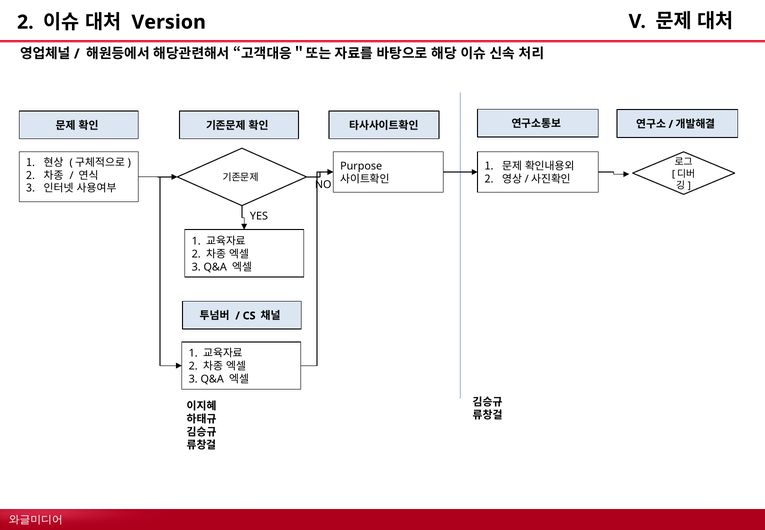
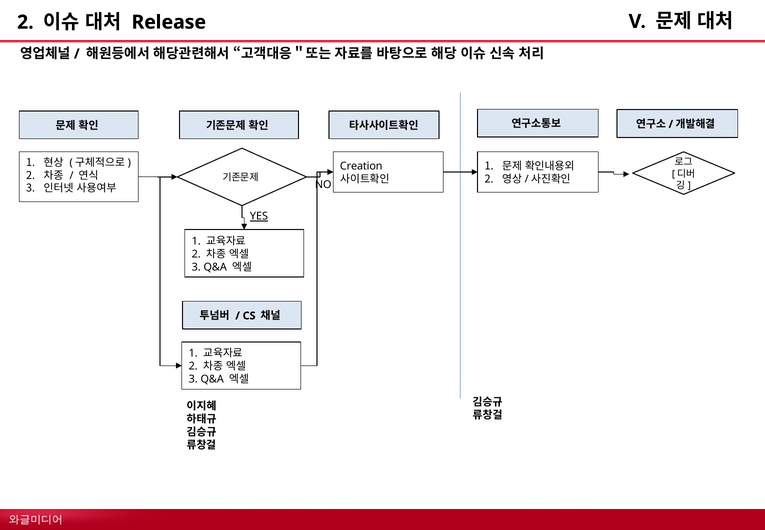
Version: Version -> Release (169, 22)
Purpose: Purpose -> Creation (361, 166)
YES underline: none -> present (259, 216)
